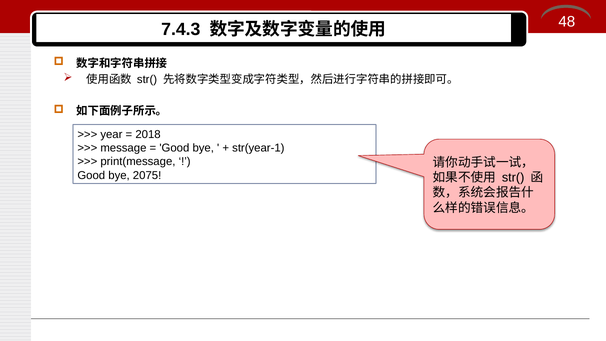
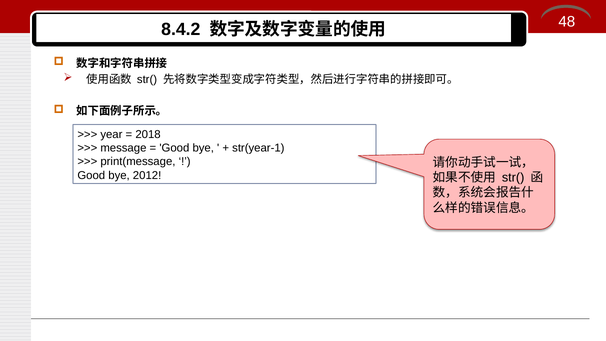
7.4.3: 7.4.3 -> 8.4.2 (181, 29)
2075: 2075 -> 2012 (147, 175)
